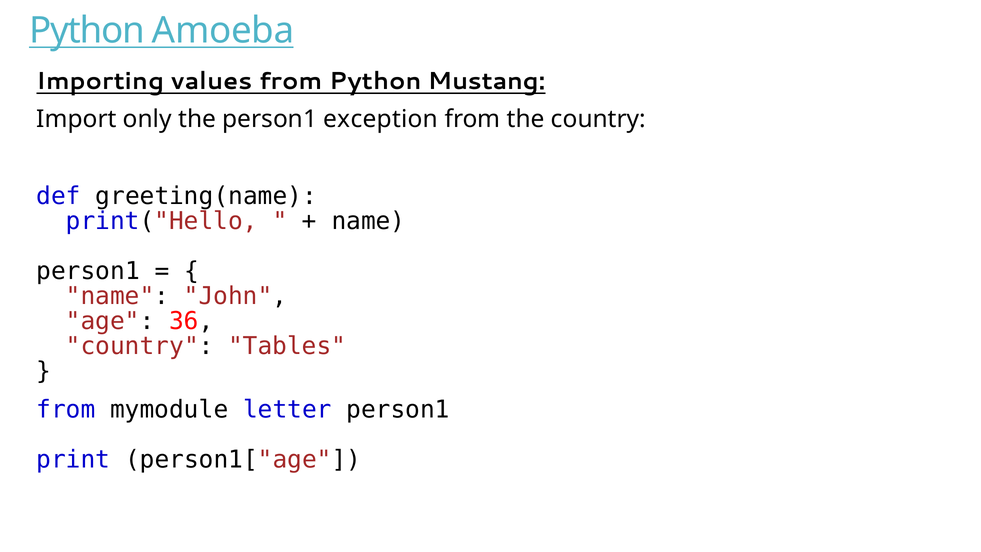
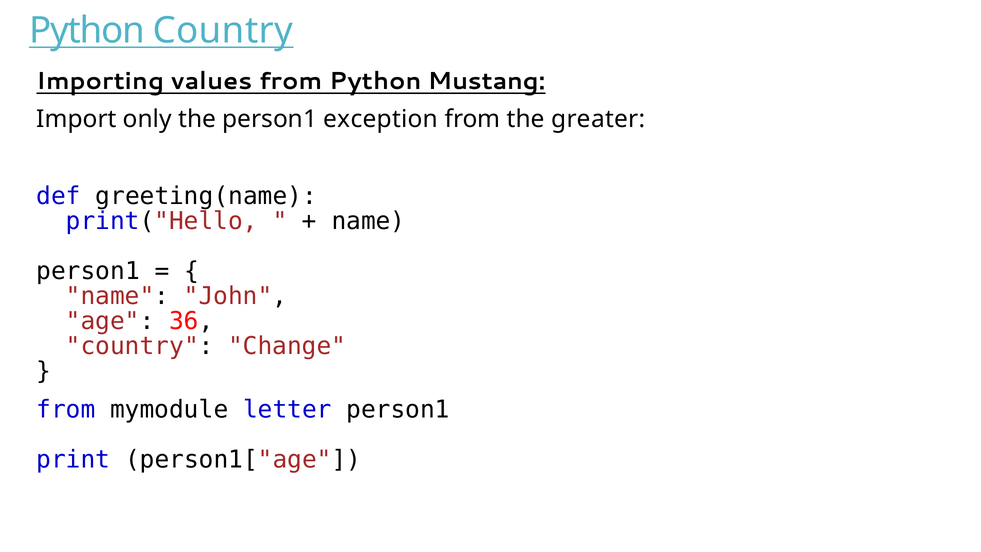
Python Amoeba: Amoeba -> Country (223, 31)
the country: country -> greater (598, 119)
Tables: Tables -> Change (287, 346)
